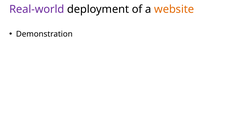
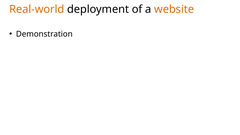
Real-world colour: purple -> orange (37, 9)
